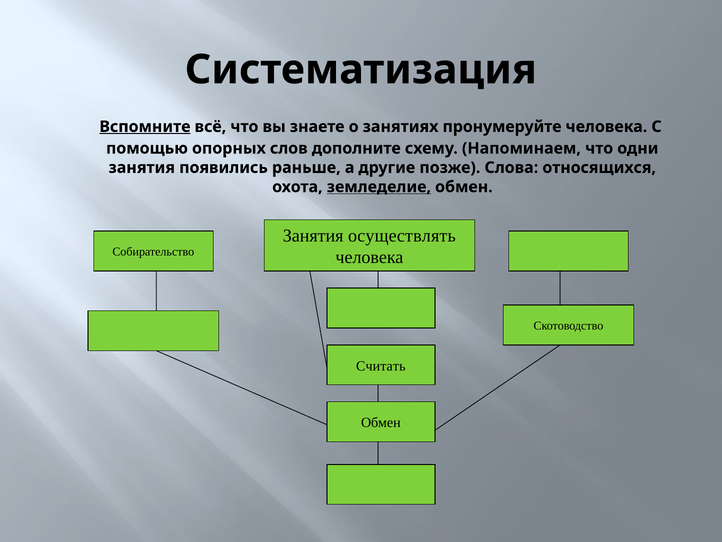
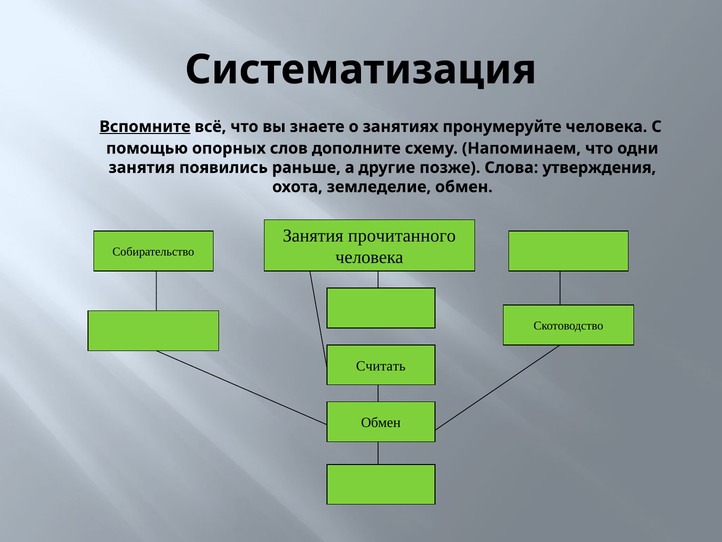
относящихся: относящихся -> утверждения (599, 167)
земледелие underline: present -> none (379, 187)
осуществлять: осуществлять -> прочитанного (402, 236)
